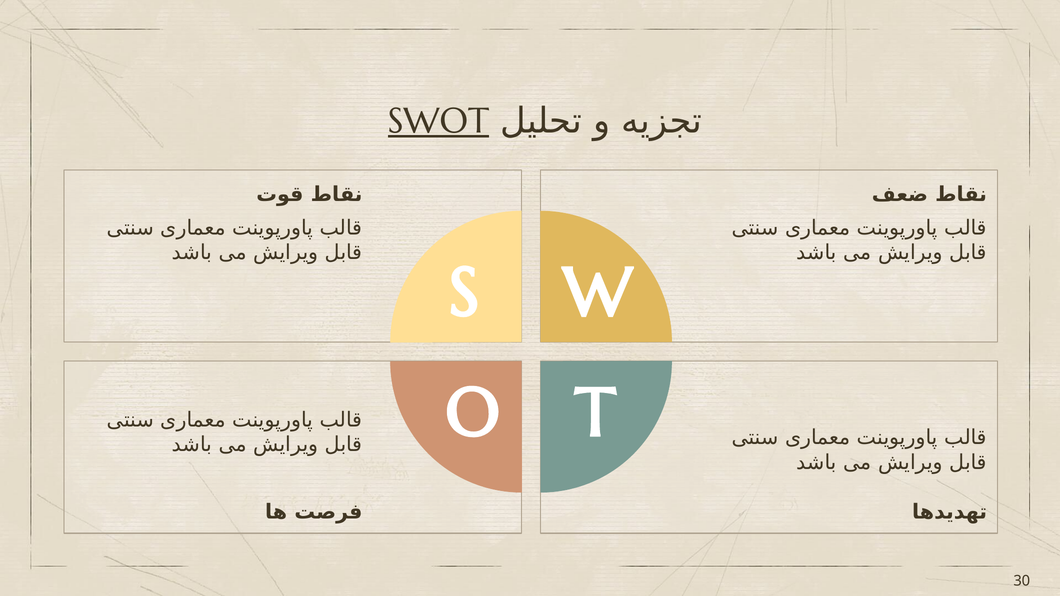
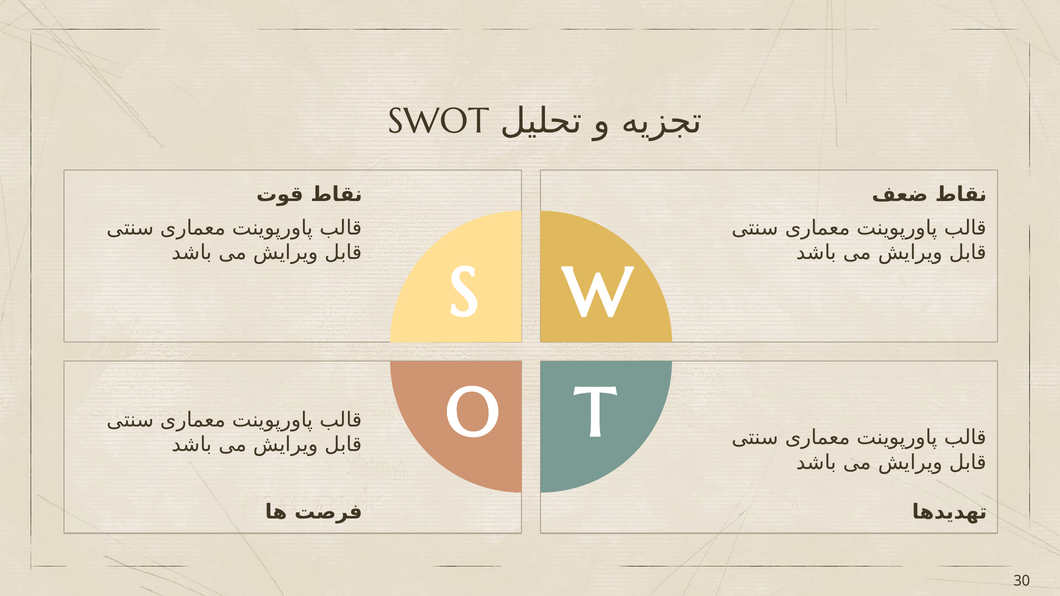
SWOT underline: present -> none (439, 121)
